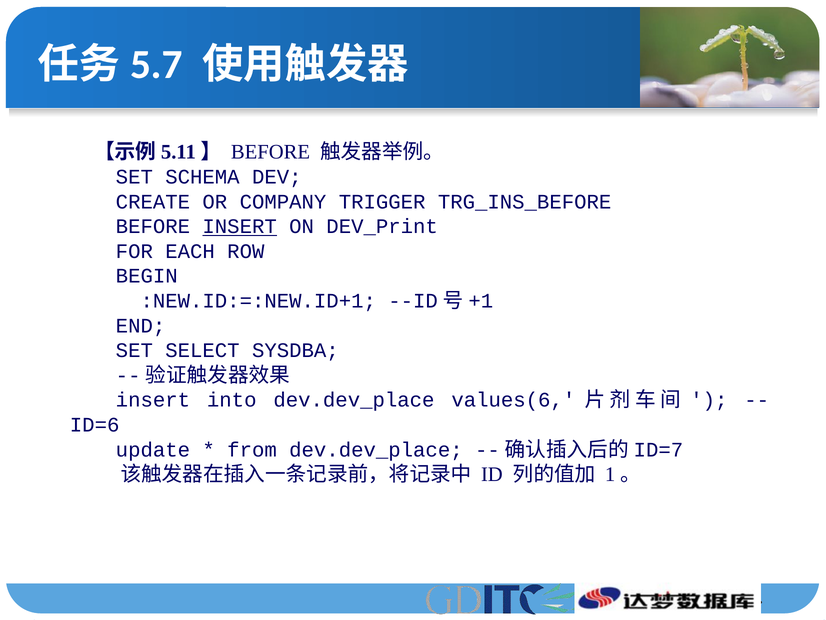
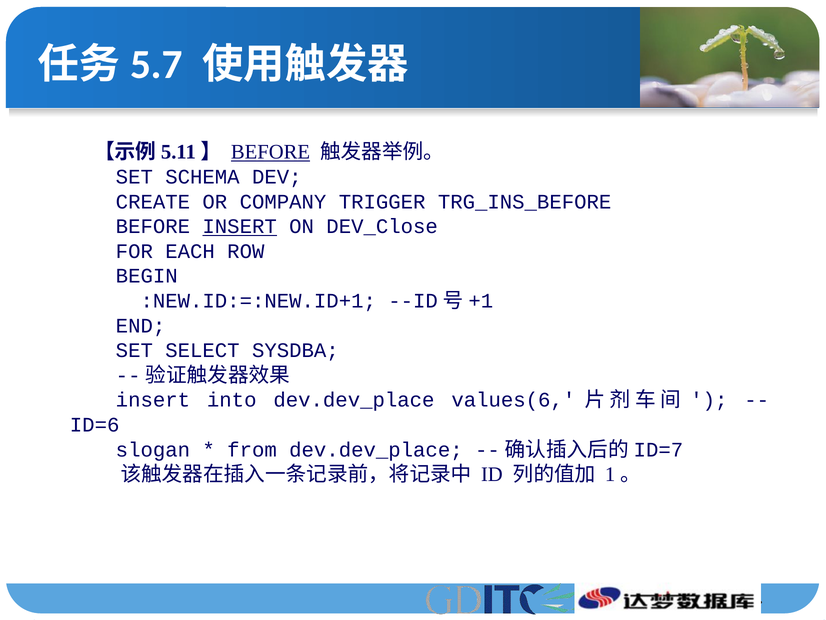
BEFORE underline: none -> present (271, 152)
DEV_Print: DEV_Print -> DEV_Close (382, 226)
update: update -> slogan (153, 449)
